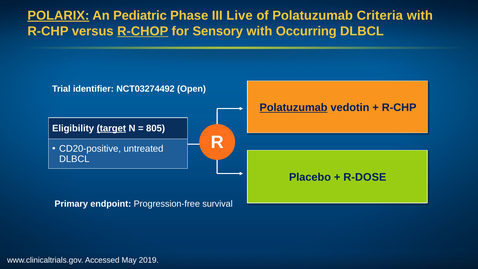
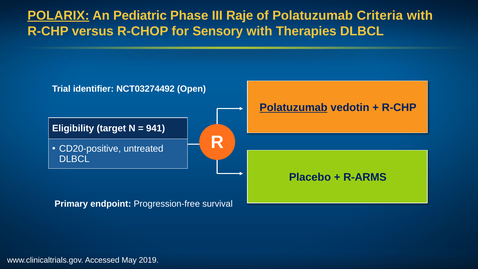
Live: Live -> Raje (240, 16)
R-CHOP underline: present -> none (143, 31)
Occurring: Occurring -> Therapies (306, 31)
target underline: present -> none (111, 128)
805: 805 -> 941 (156, 128)
R-DOSE: R-DOSE -> R-ARMS (365, 177)
